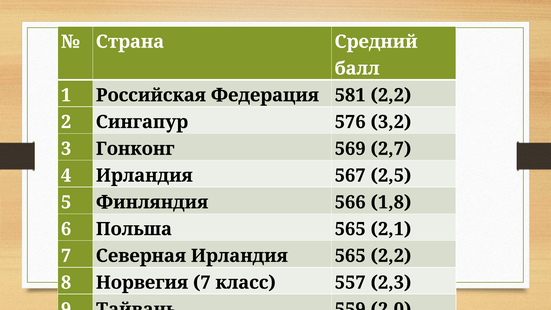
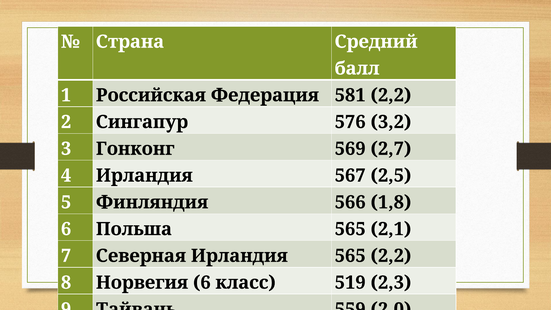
Норвегия 7: 7 -> 6 (202, 283)
557: 557 -> 519 (350, 283)
